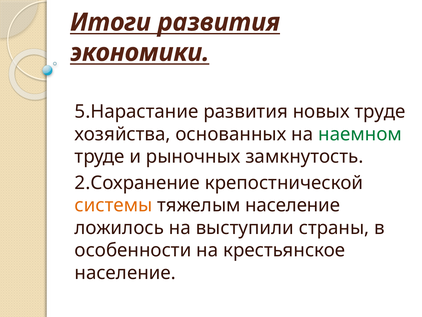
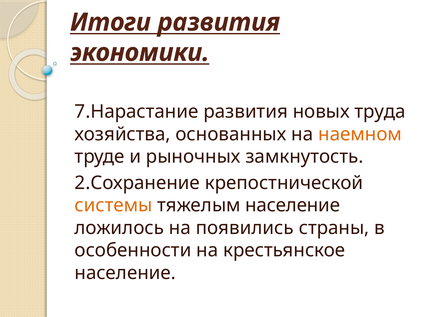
5.Нарастание: 5.Нарастание -> 7.Нарастание (137, 111)
новых труде: труде -> труда (380, 111)
наемном colour: green -> orange (360, 134)
выступили: выступили -> появились (245, 228)
